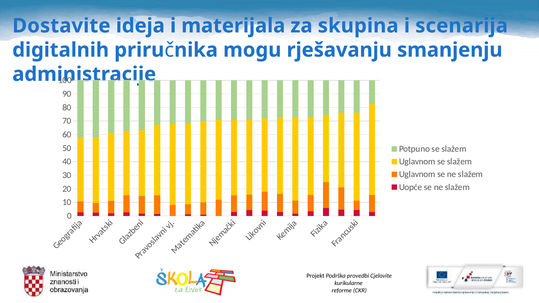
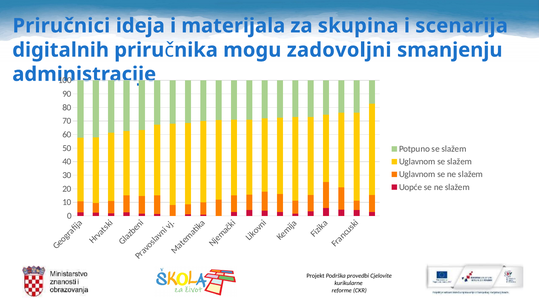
Dostavite: Dostavite -> Priručnici (61, 26)
rješavanju: rješavanju -> zadovoljni (339, 50)
